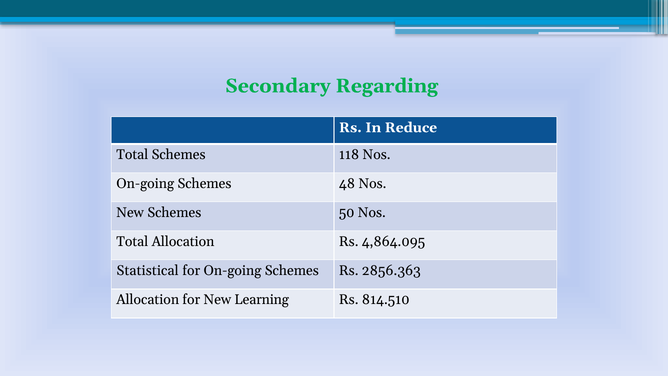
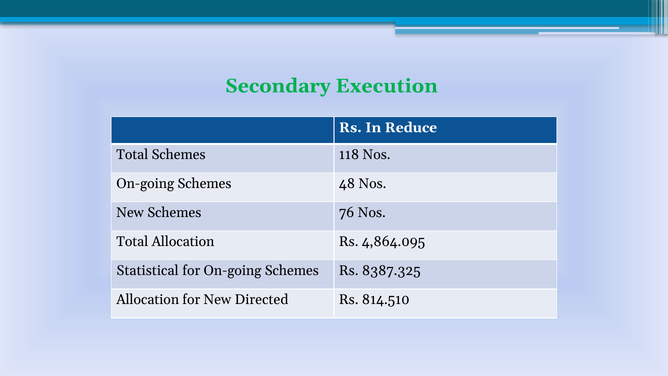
Regarding: Regarding -> Execution (387, 86)
50: 50 -> 76 (347, 213)
2856.363: 2856.363 -> 8387.325 (391, 271)
Learning: Learning -> Directed (262, 300)
